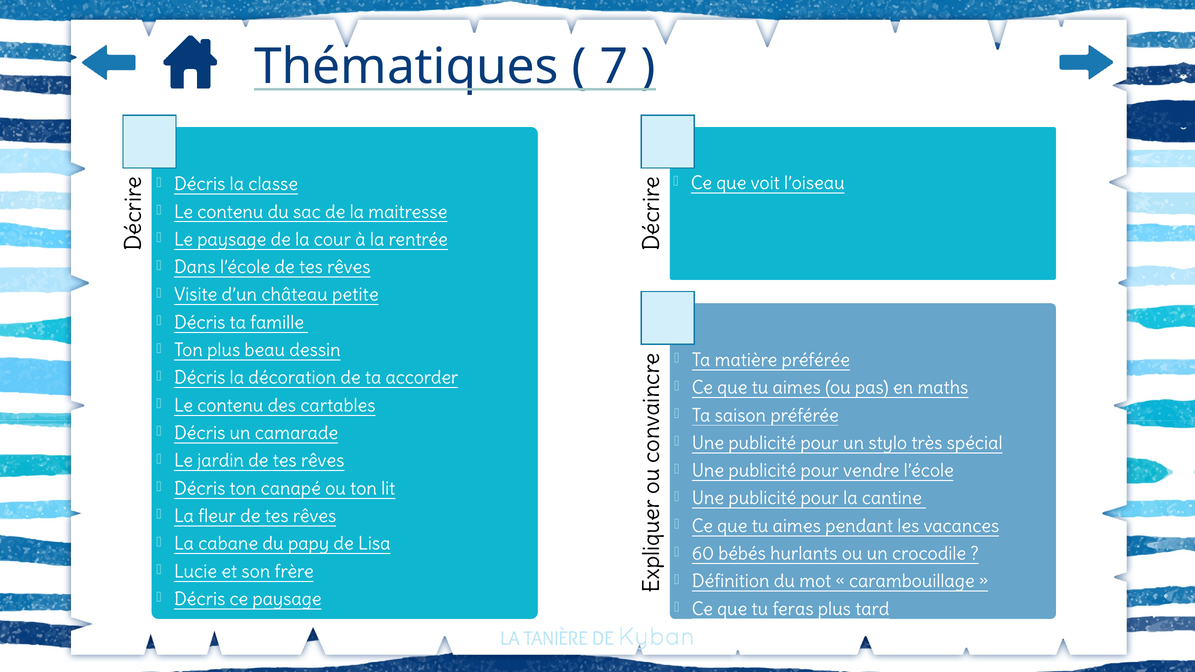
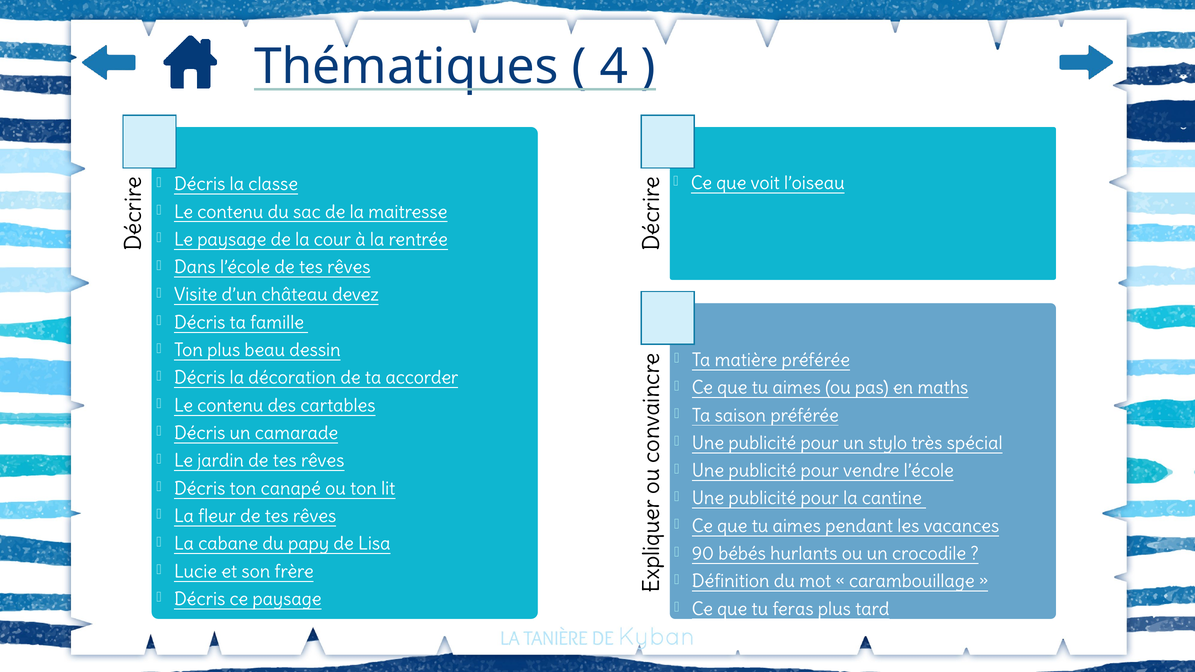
7: 7 -> 4 (614, 67)
petite: petite -> devez (355, 295)
60: 60 -> 90 (703, 554)
